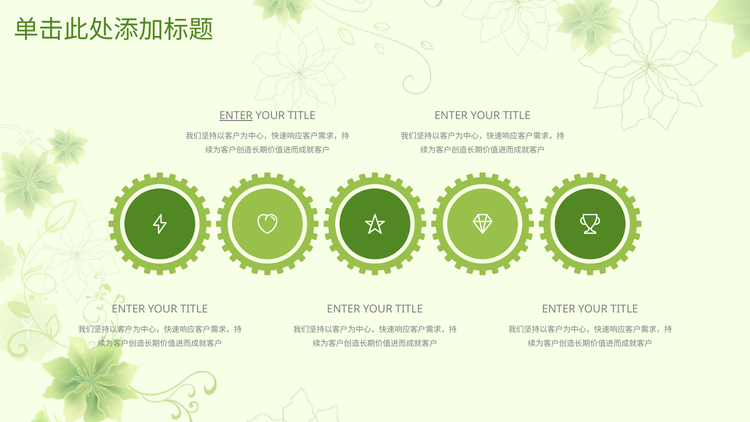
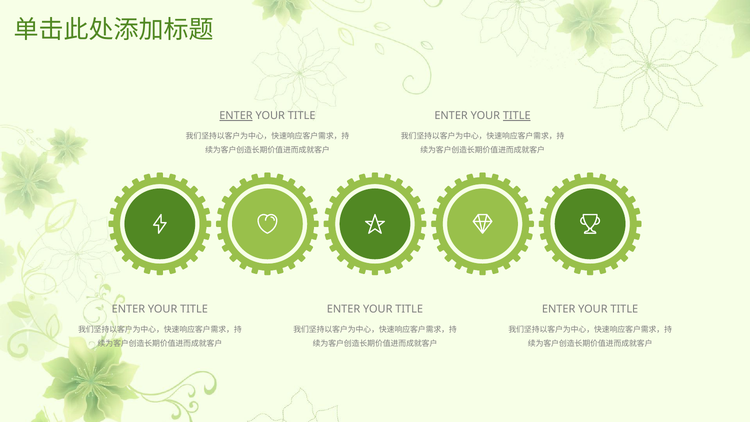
TITLE underline: none -> present (517, 116)
